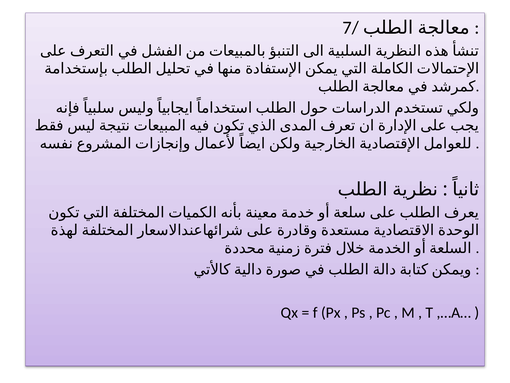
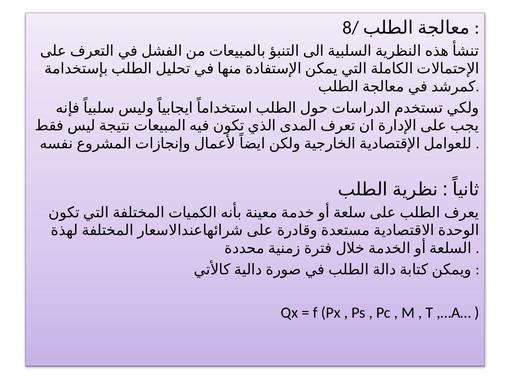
7/: 7/ -> 8/ (351, 28)
